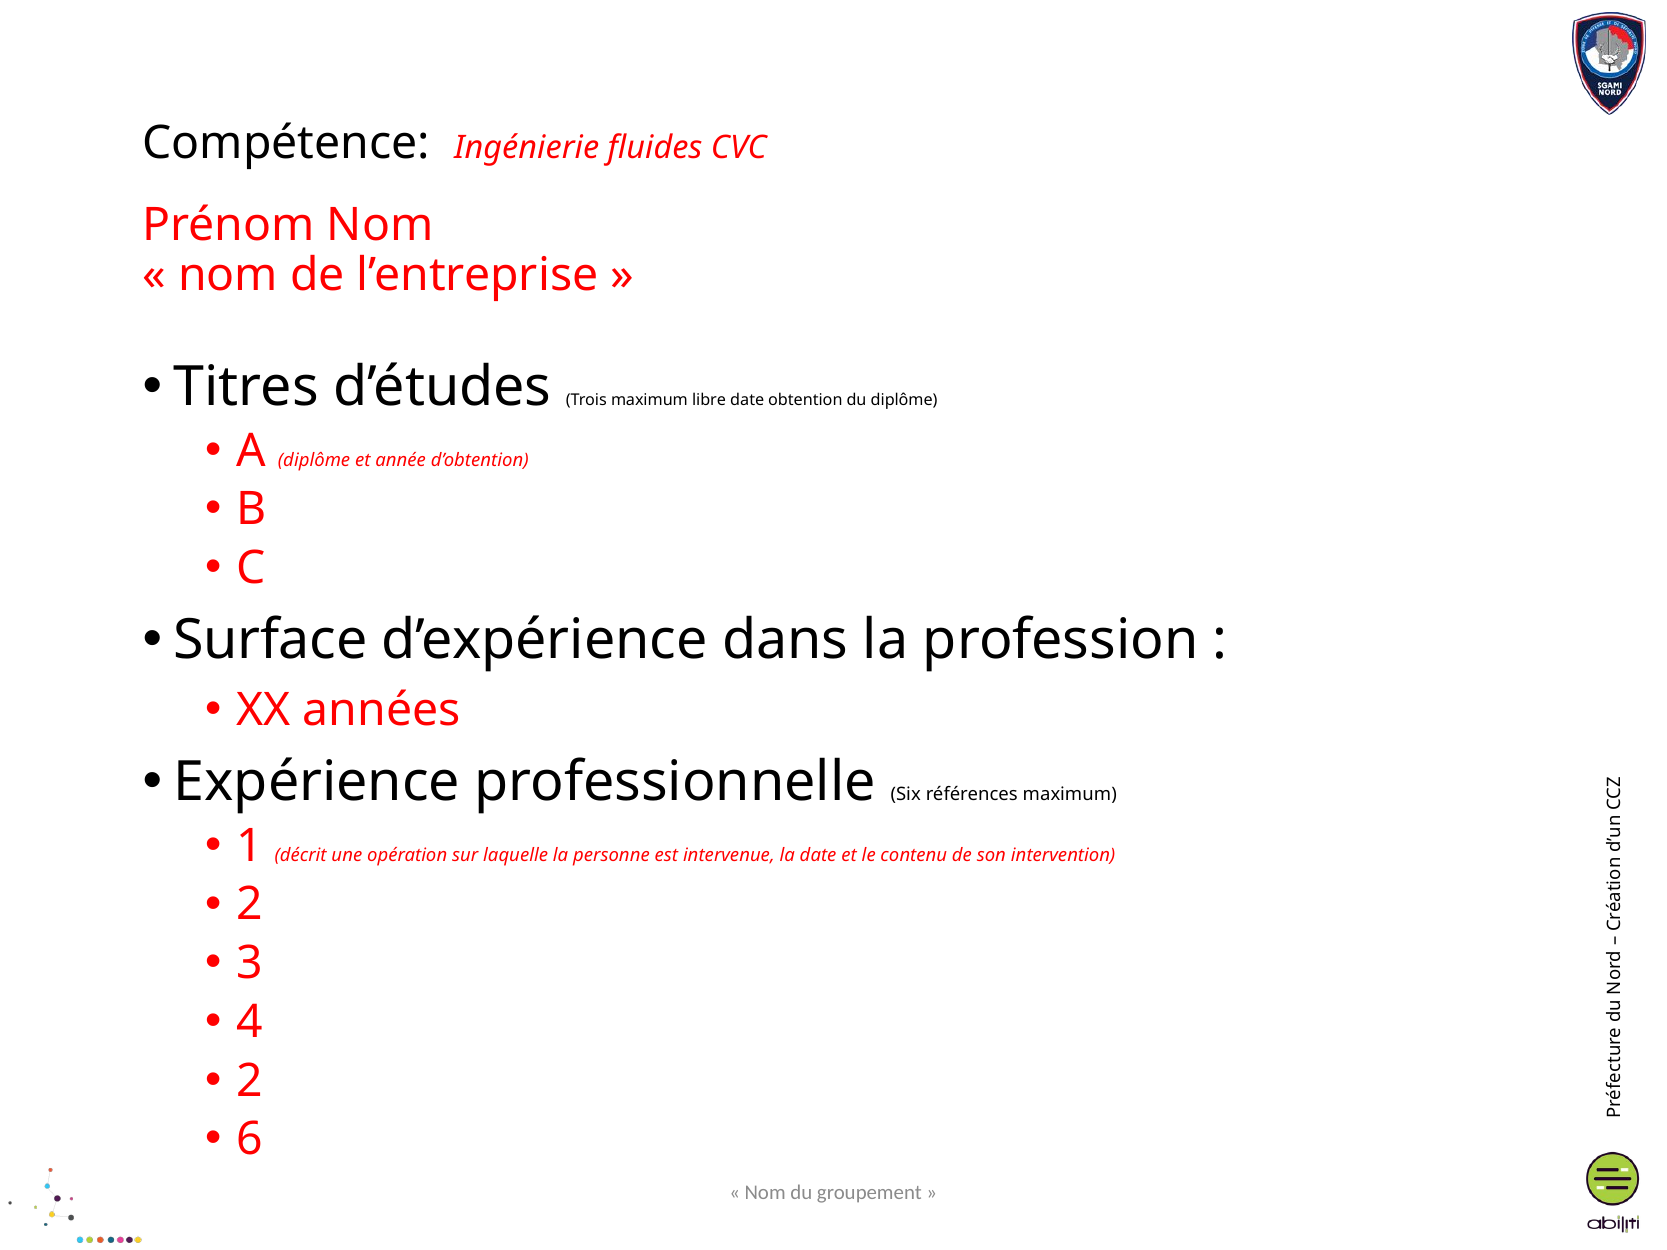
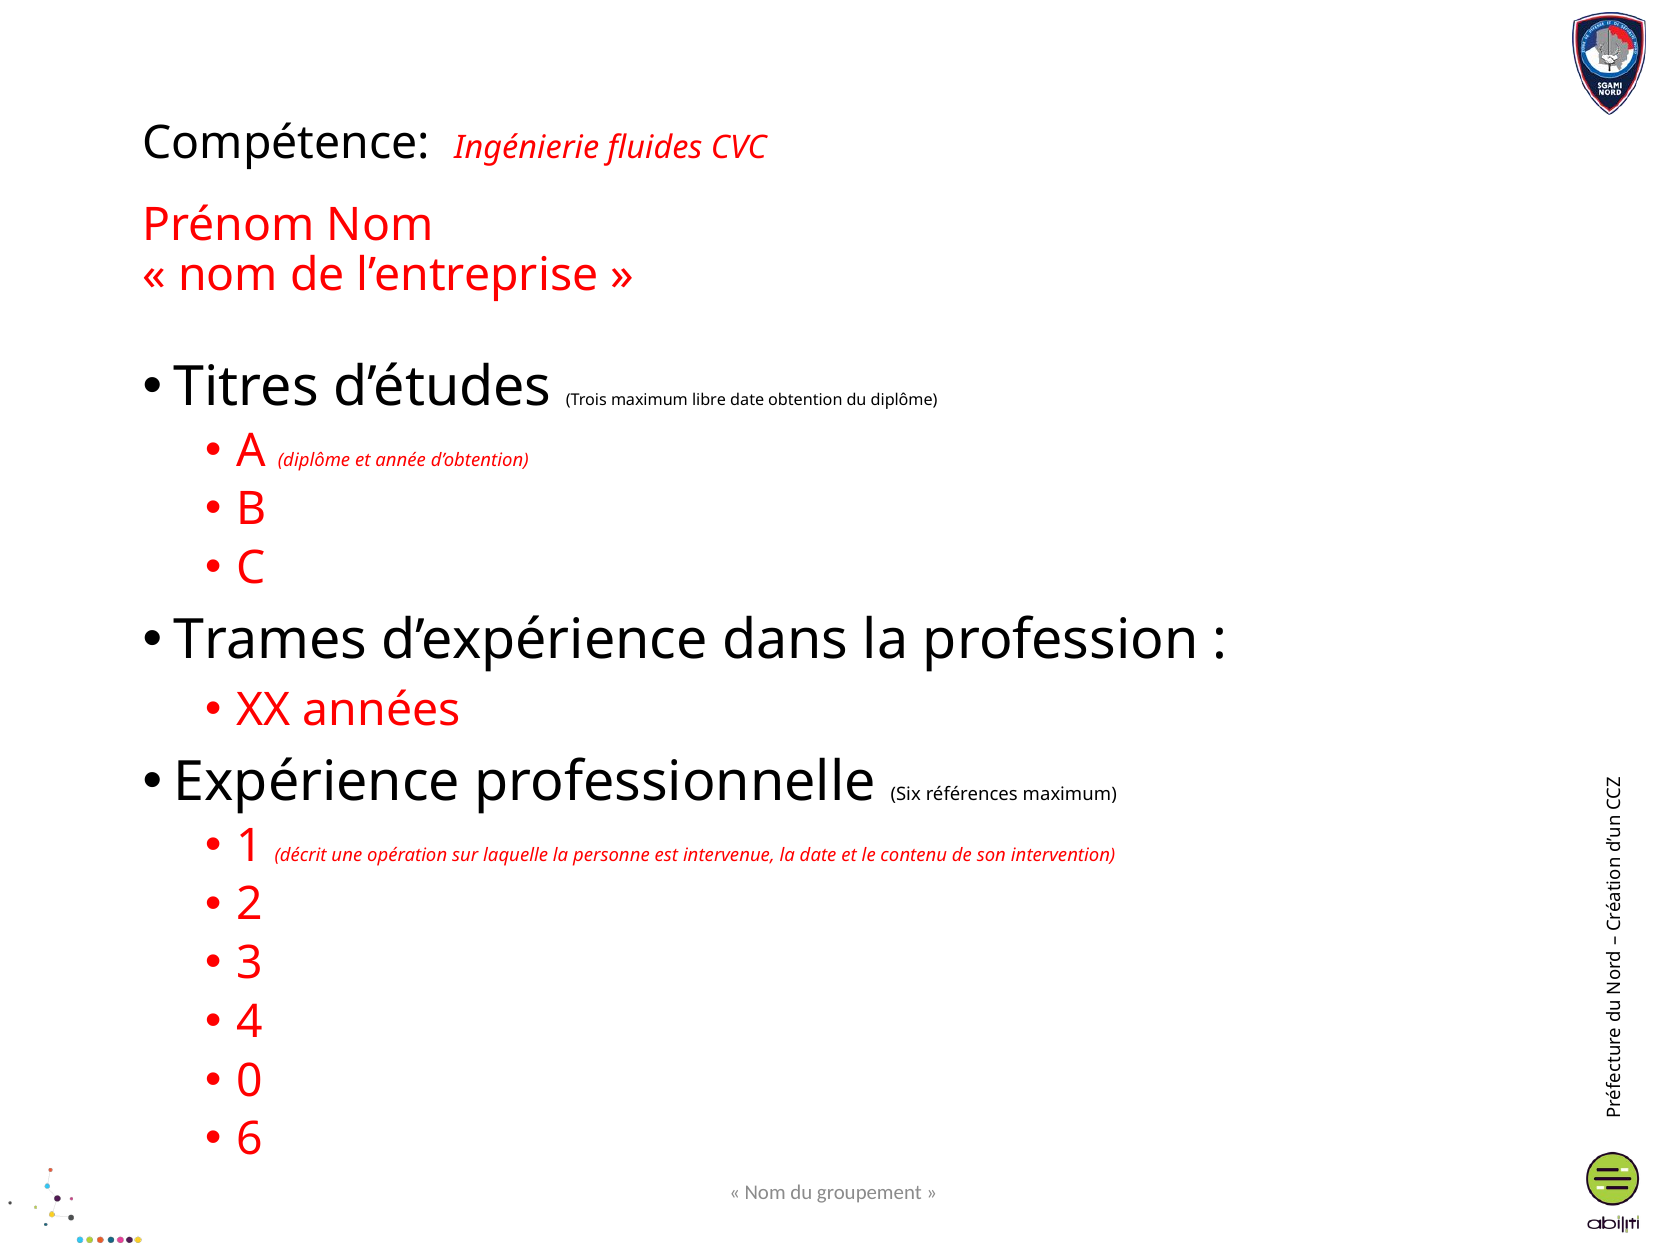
Surface: Surface -> Trames (270, 641)
2: 2 -> 0 (250, 1081)
